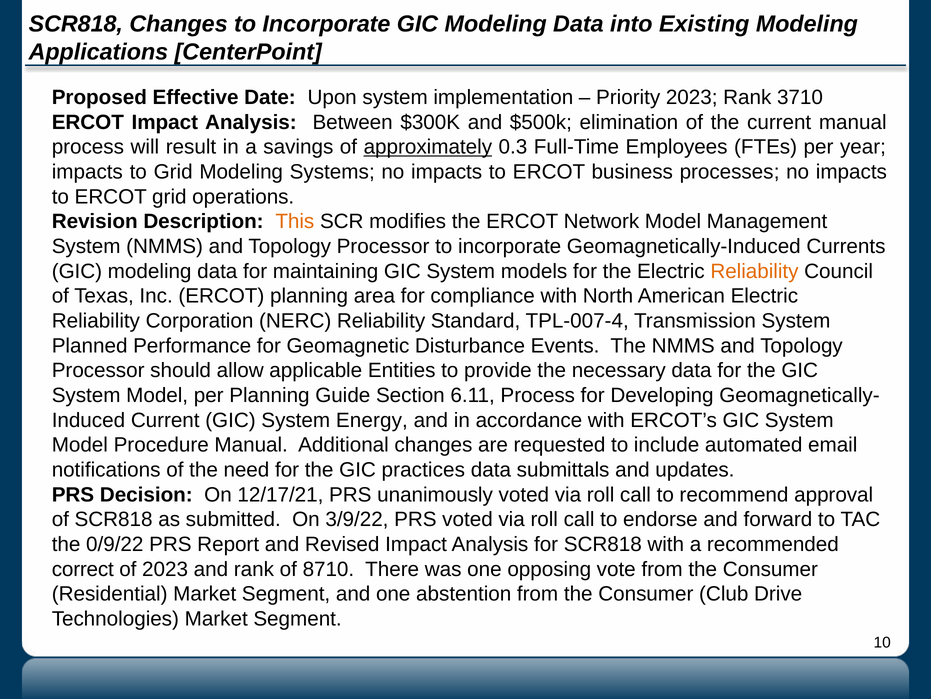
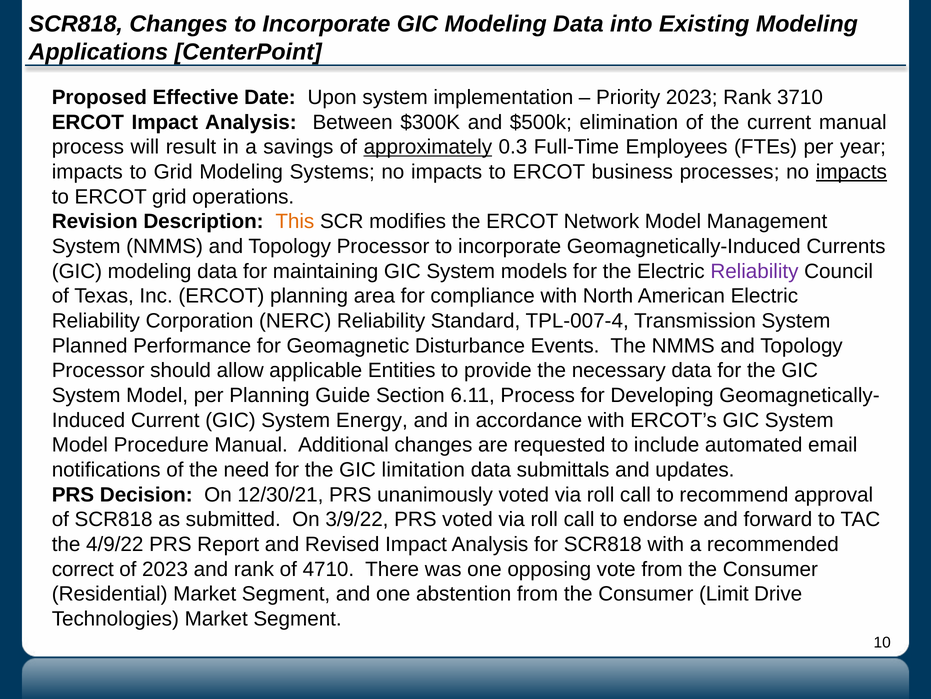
impacts underline: none -> present (851, 172)
Reliability colour: orange -> purple (754, 271)
practices: practices -> limitation (423, 469)
12/17/21: 12/17/21 -> 12/30/21 (280, 494)
0/9/22: 0/9/22 -> 4/9/22 (115, 544)
8710: 8710 -> 4710 (328, 569)
Club: Club -> Limit (724, 594)
